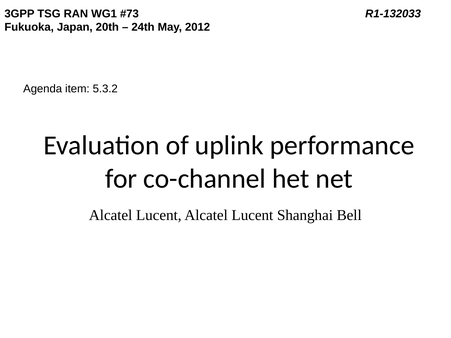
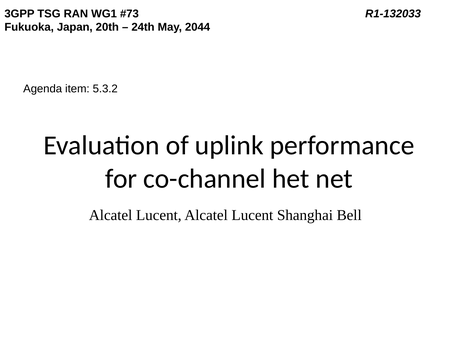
2012: 2012 -> 2044 (198, 27)
